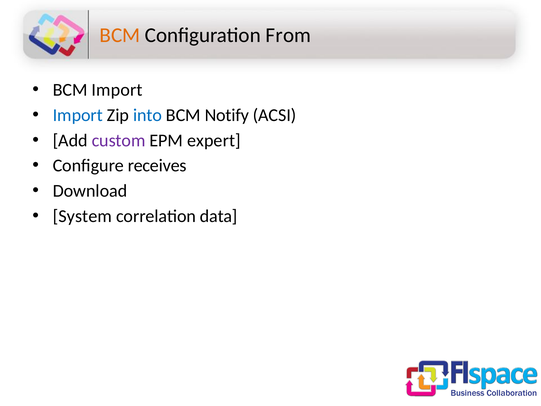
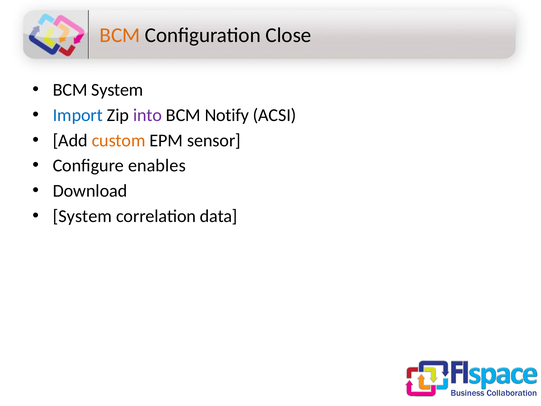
From: From -> Close (288, 35)
BCM Import: Import -> System (117, 90)
into colour: blue -> purple (148, 115)
custom colour: purple -> orange (119, 140)
expert: expert -> sensor (214, 140)
receives: receives -> enables (157, 166)
